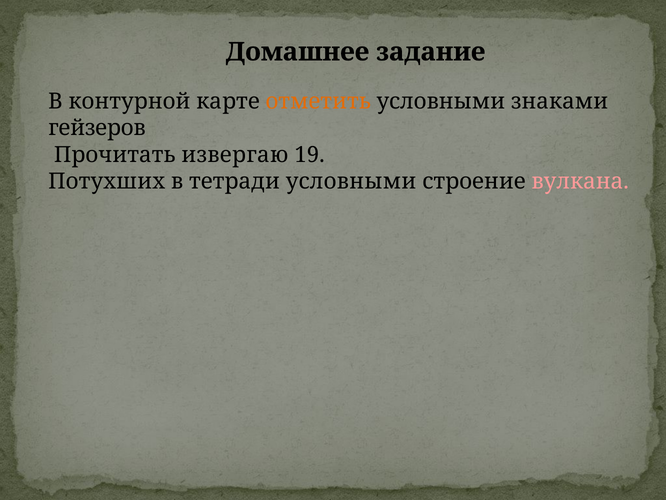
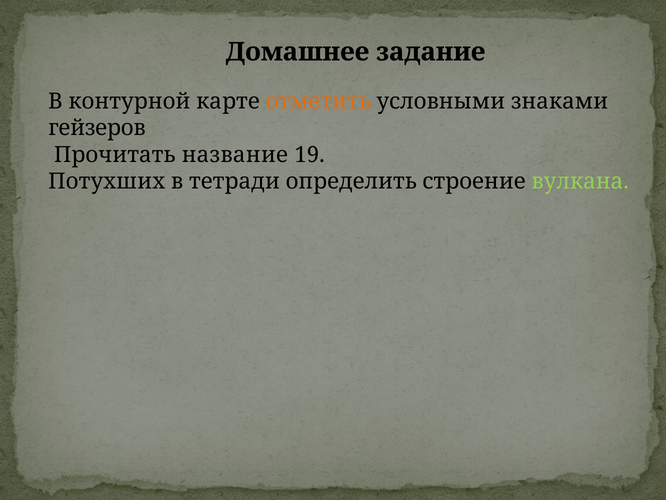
извергаю: извергаю -> название (235, 155)
тетради условными: условными -> определить (351, 181)
вулкана colour: pink -> light green (580, 181)
